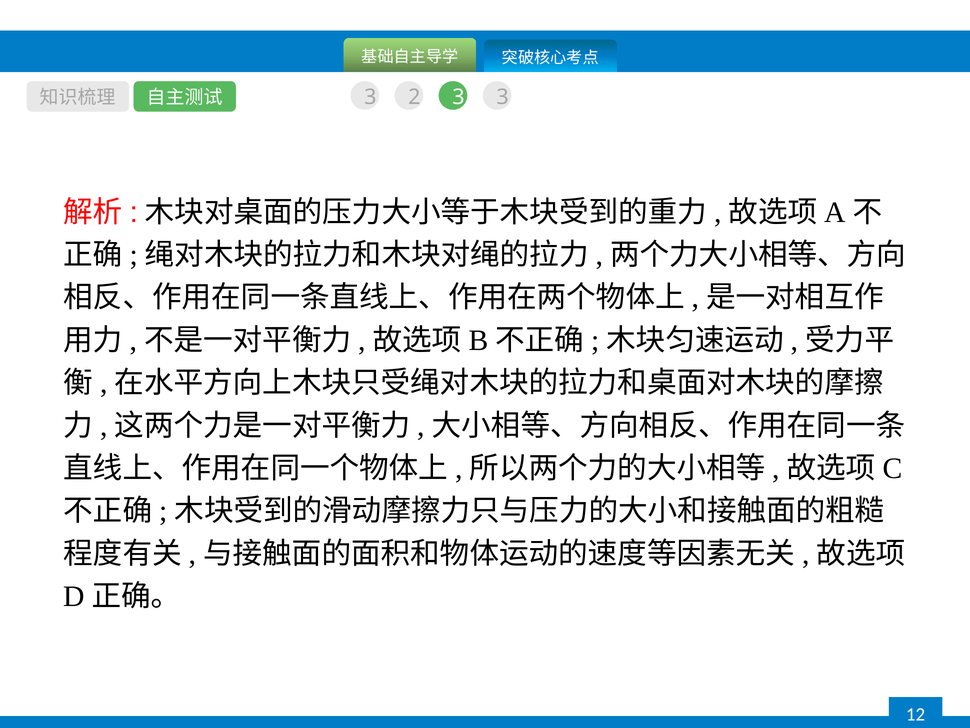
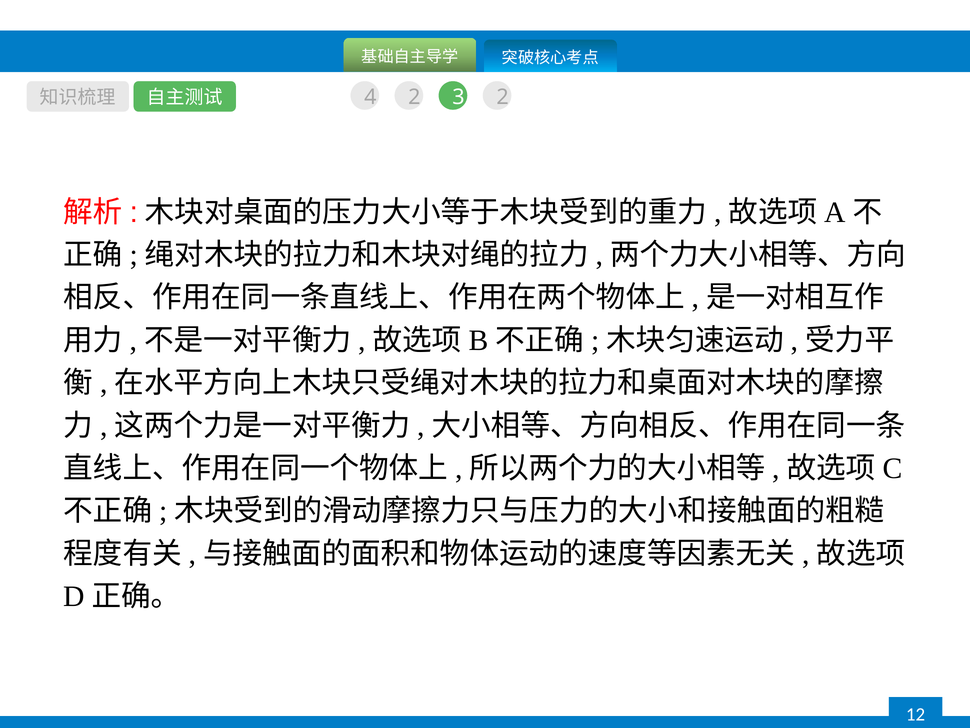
3: 3 -> 4 (370, 97)
3 3: 3 -> 2 (503, 97)
